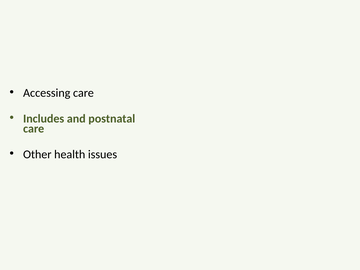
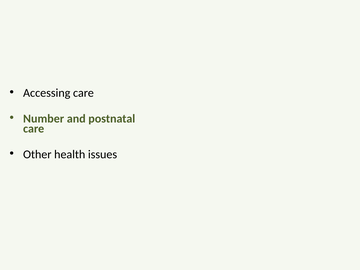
Includes: Includes -> Number (44, 119)
